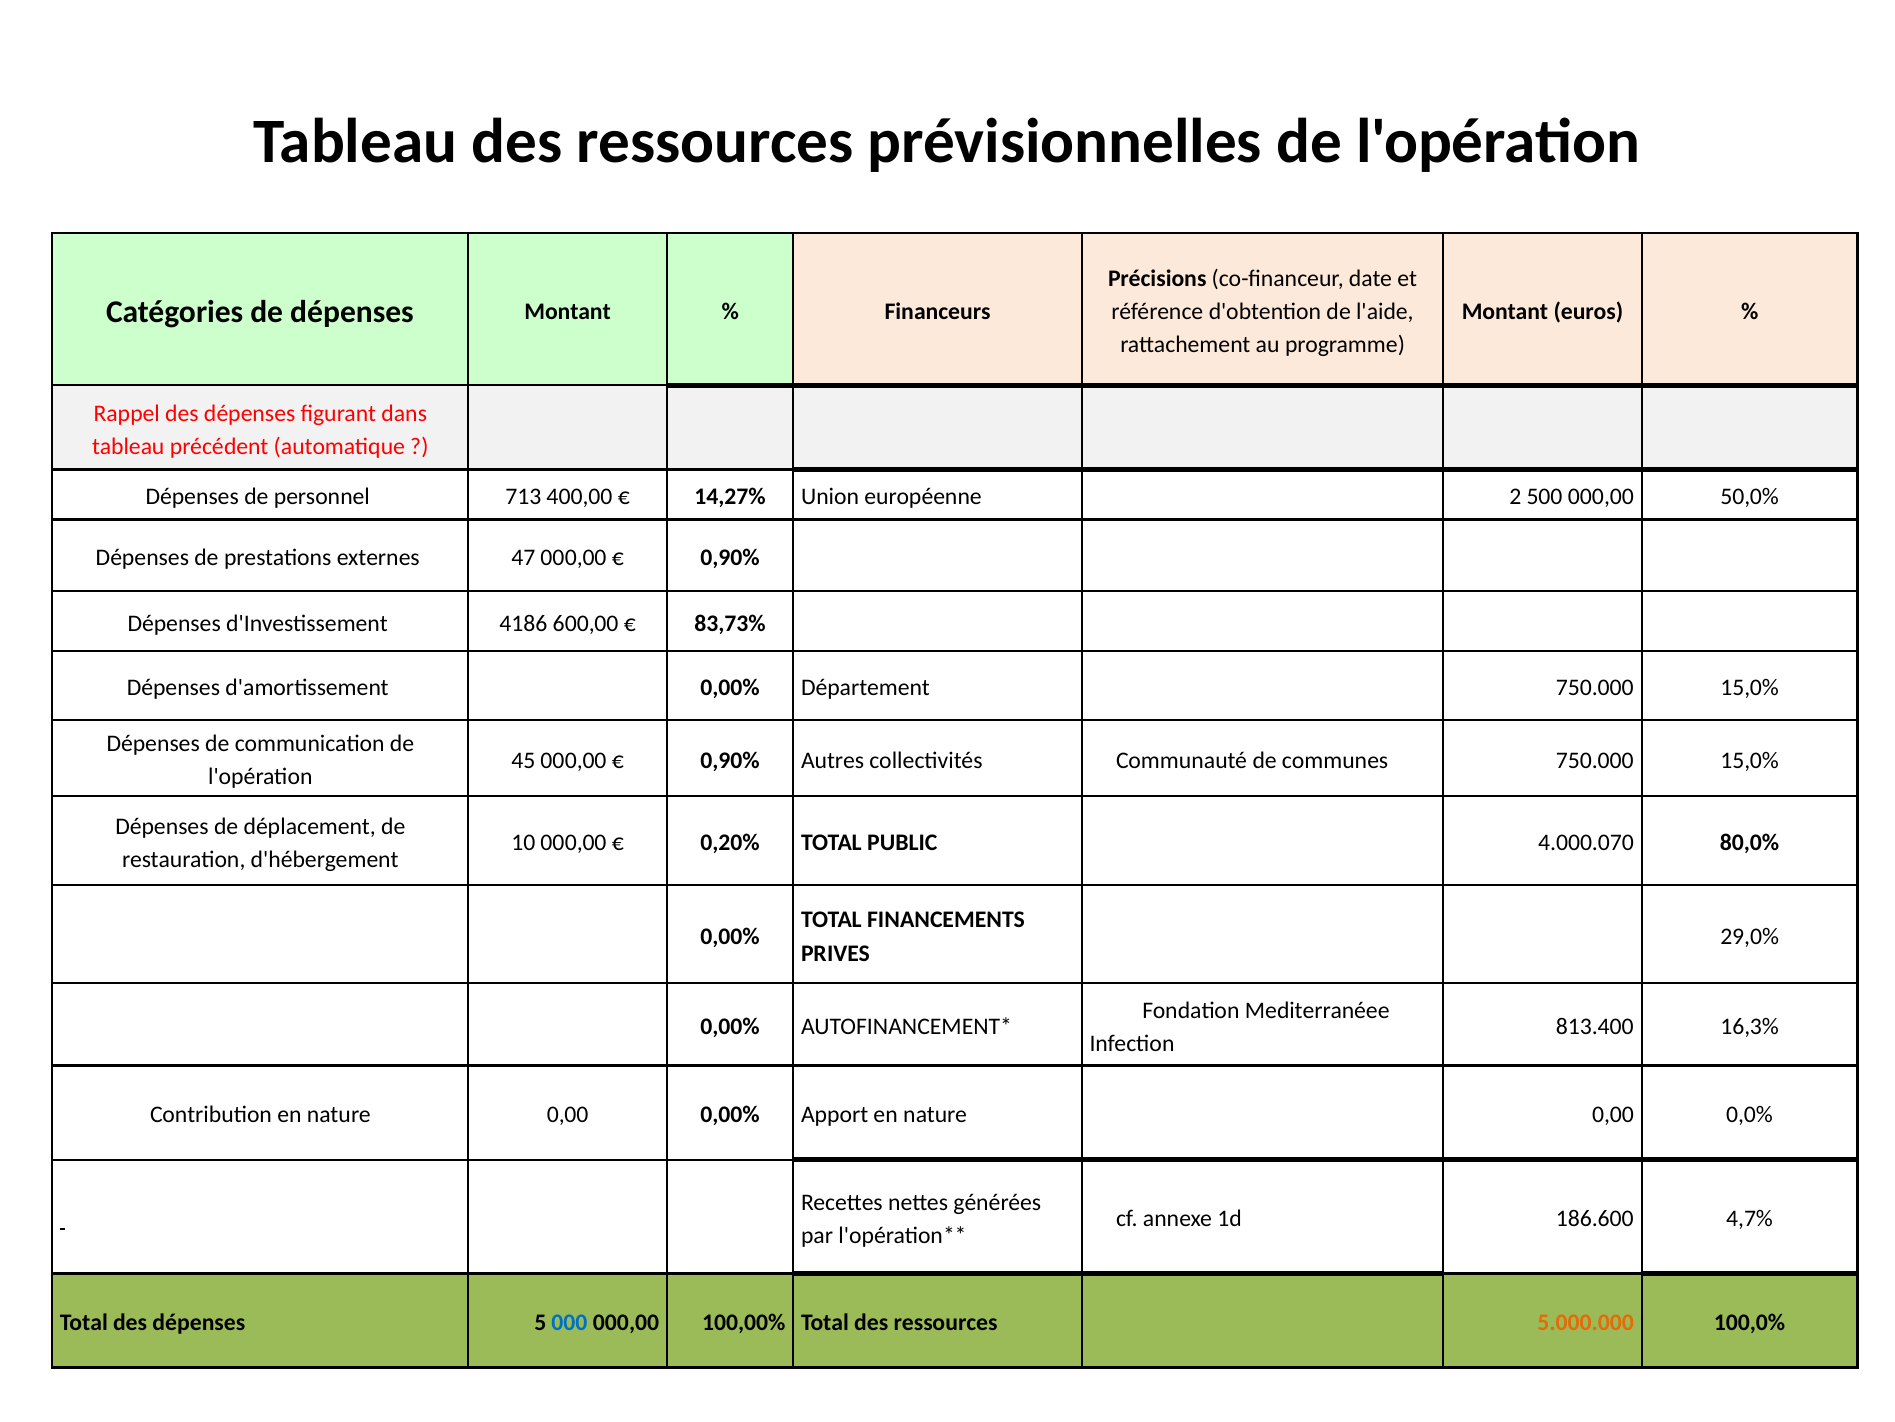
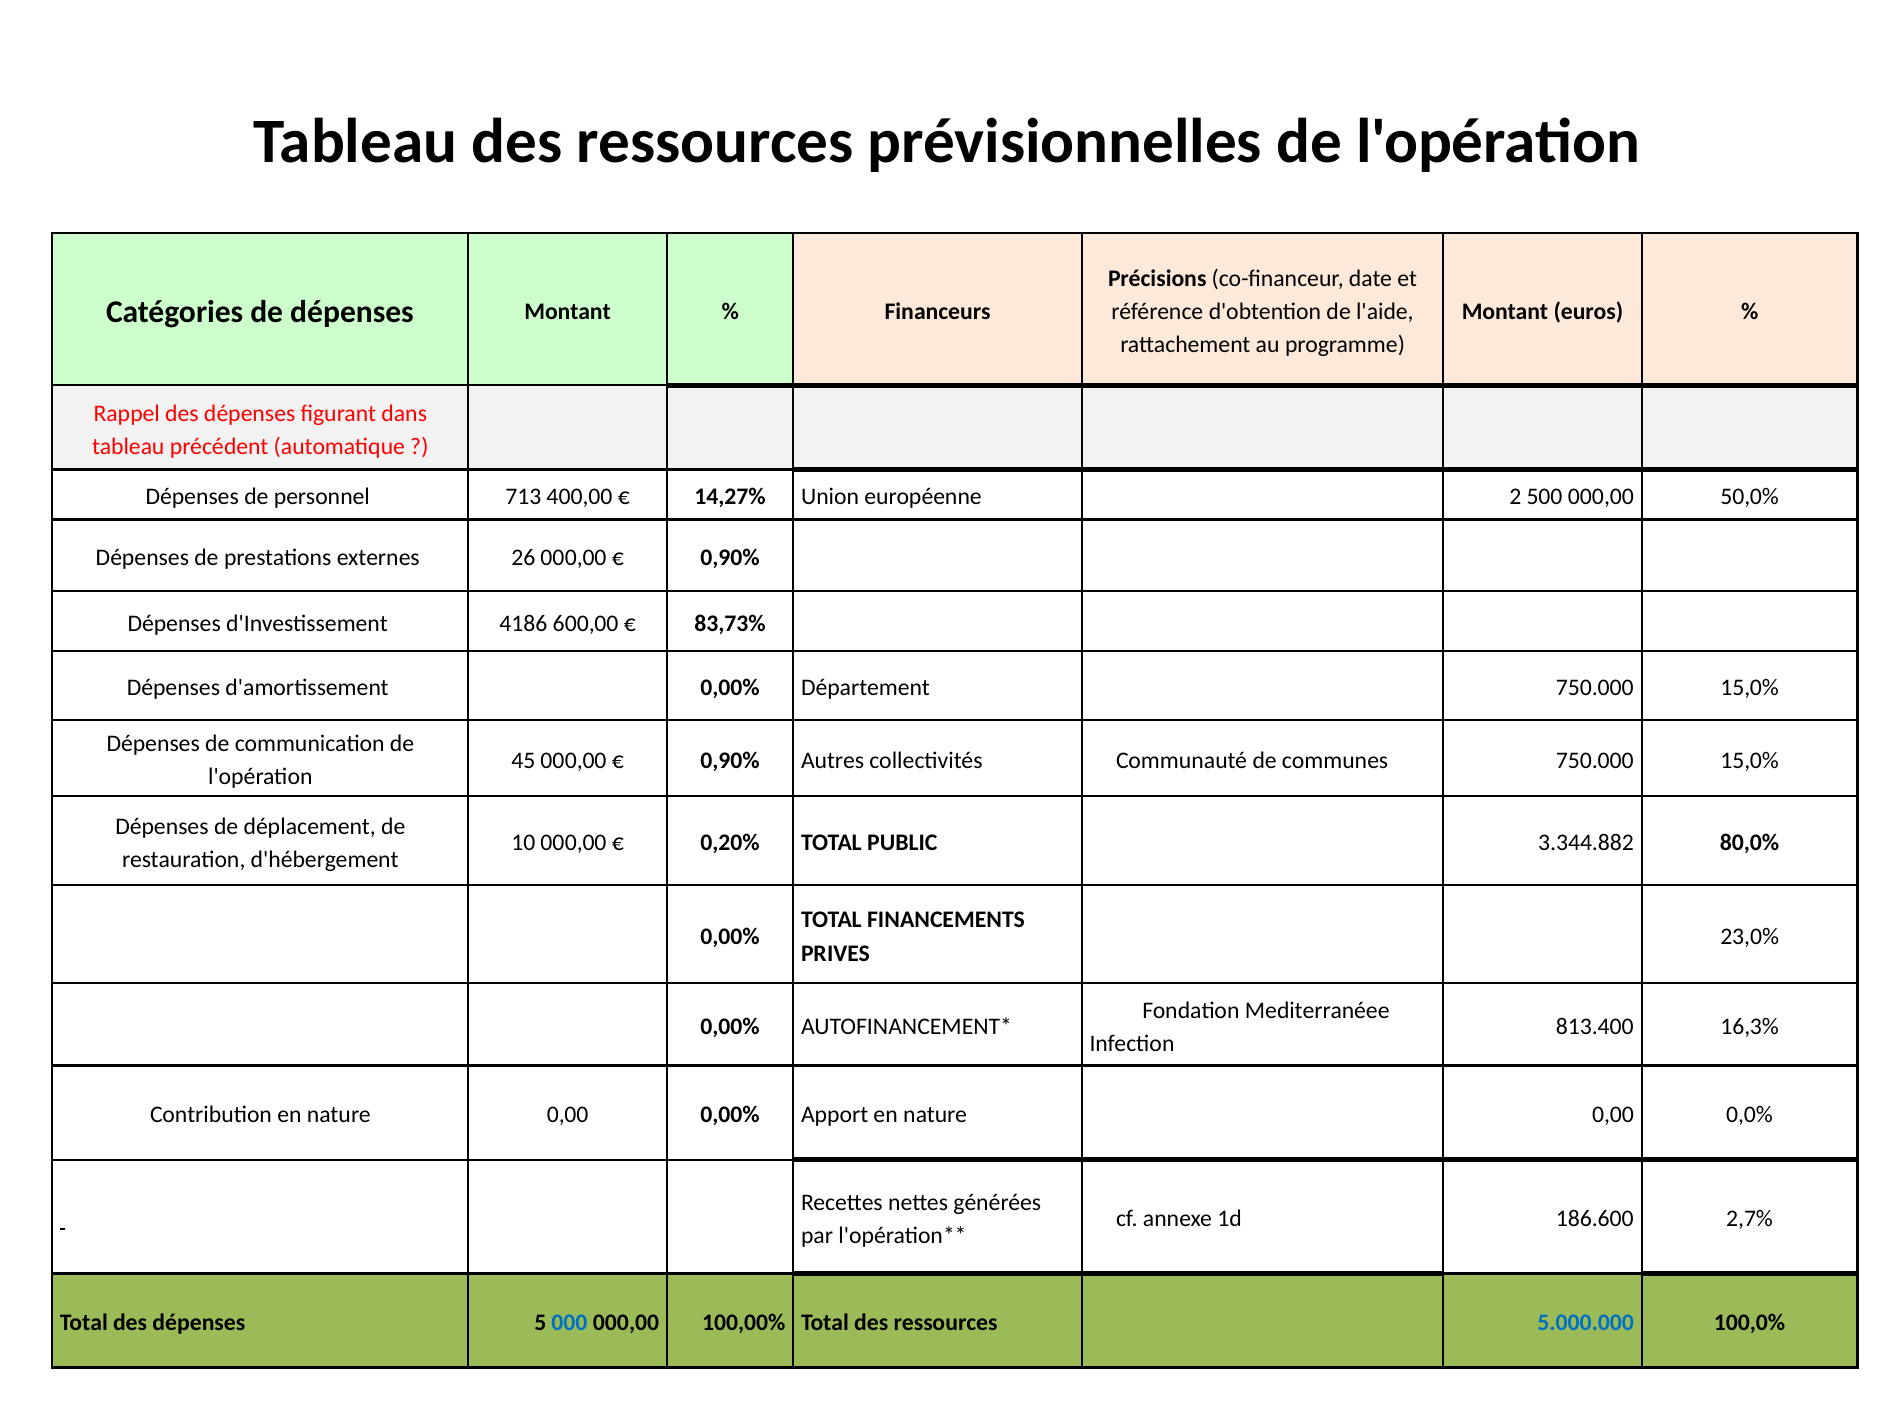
47: 47 -> 26 (523, 557)
4.000.070: 4.000.070 -> 3.344.882 (1586, 842)
29,0%: 29,0% -> 23,0% (1750, 936)
4,7%: 4,7% -> 2,7% (1750, 1218)
5.000.000 colour: orange -> blue (1586, 1322)
